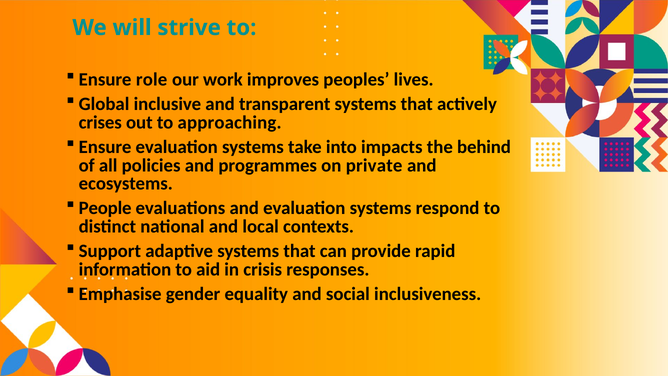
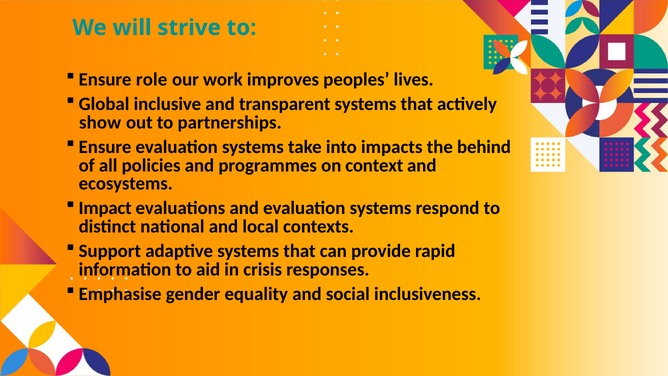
crises: crises -> show (100, 122)
approaching: approaching -> partnerships (230, 122)
private: private -> context (374, 165)
People: People -> Impact (105, 208)
